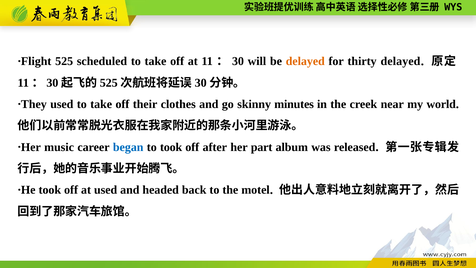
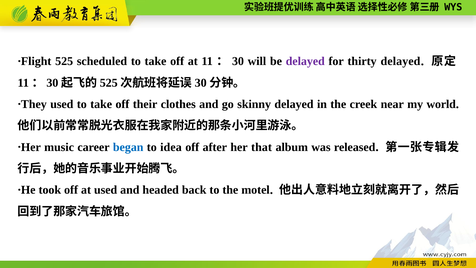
delayed colour: orange -> purple (305, 61)
skinny minutes: minutes -> delayed (294, 104)
to took: took -> idea (171, 147)
part: part -> that (262, 147)
